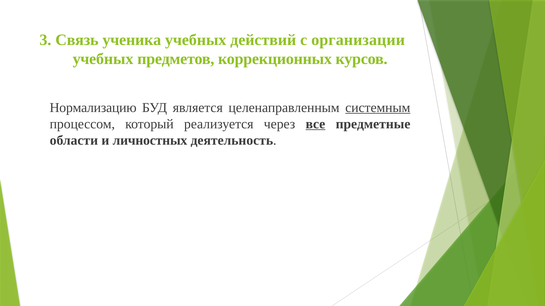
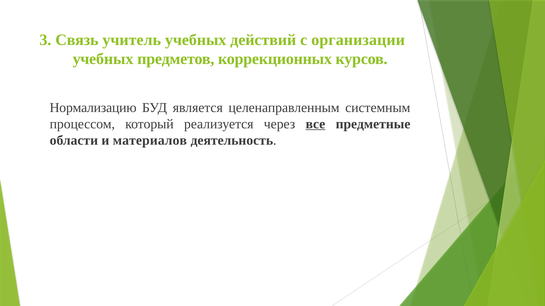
ученика: ученика -> учитель (132, 40)
системным underline: present -> none (378, 108)
личностных: личностных -> материалов (150, 140)
